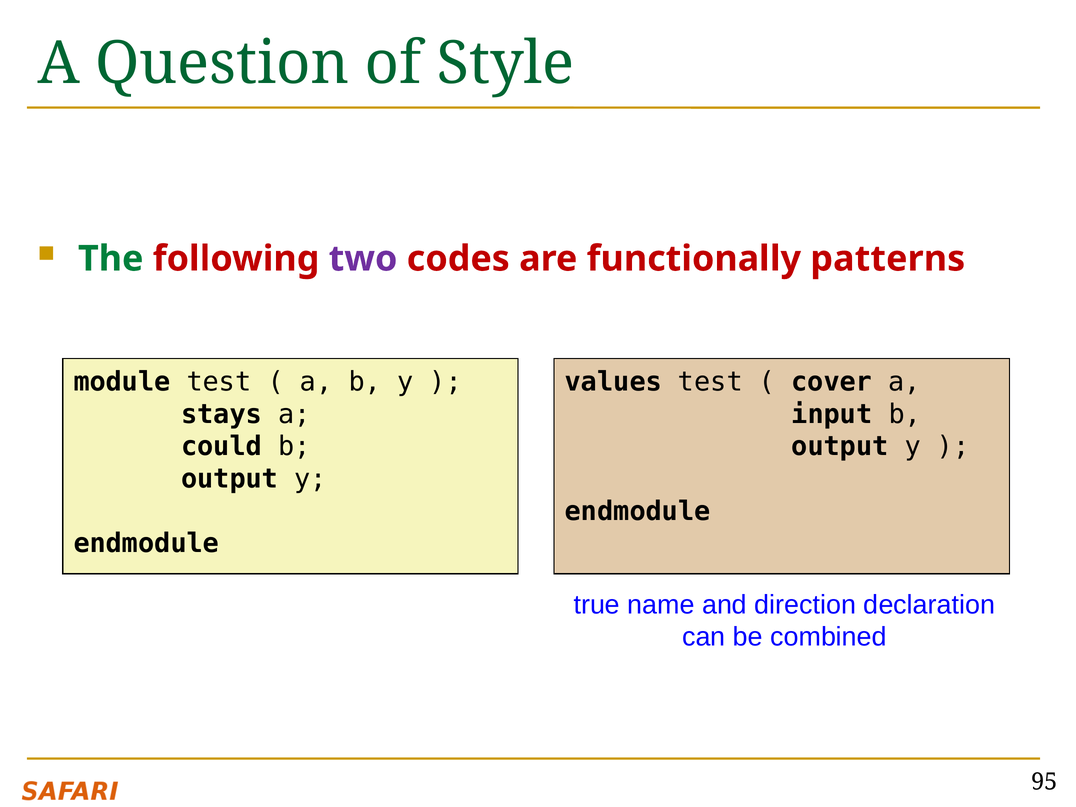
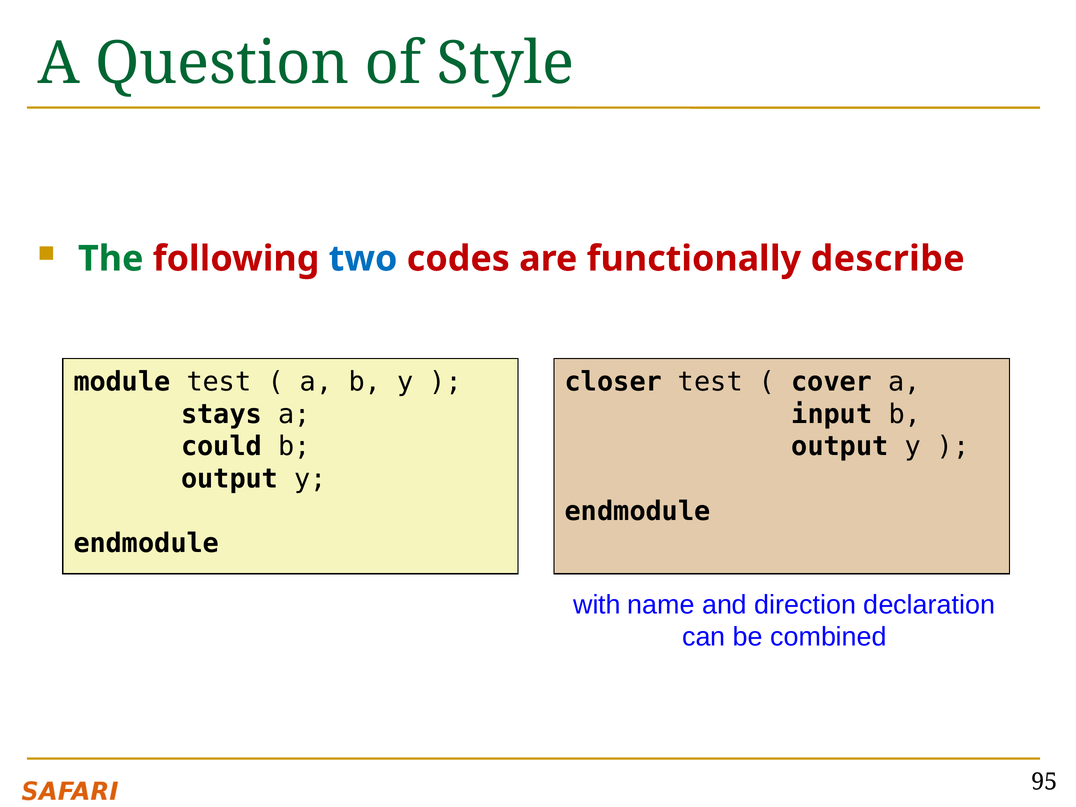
two colour: purple -> blue (363, 259)
patterns: patterns -> describe (888, 259)
values: values -> closer (613, 382)
true: true -> with (597, 605)
